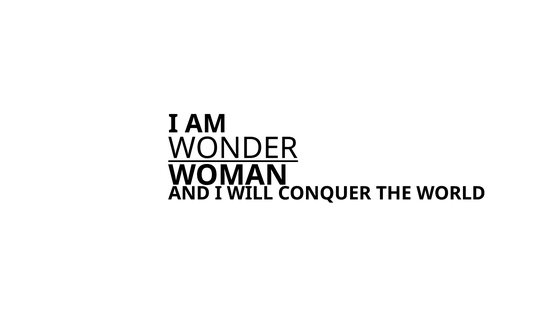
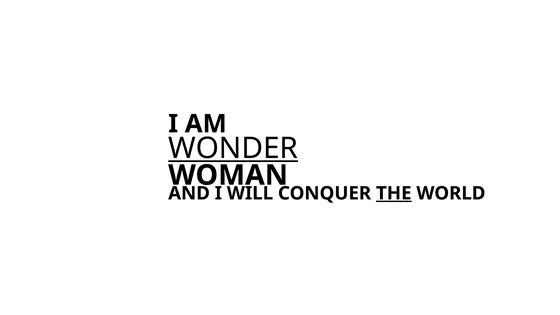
THE underline: none -> present (394, 193)
